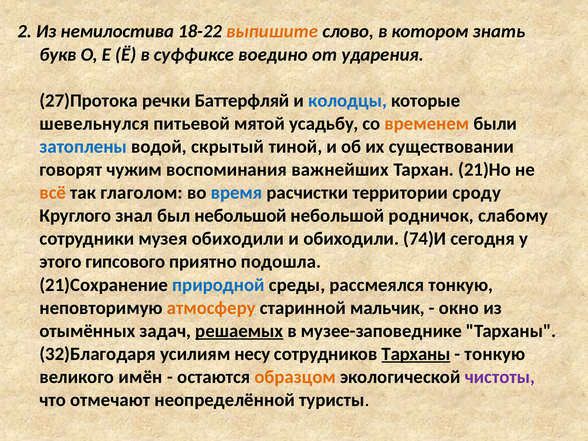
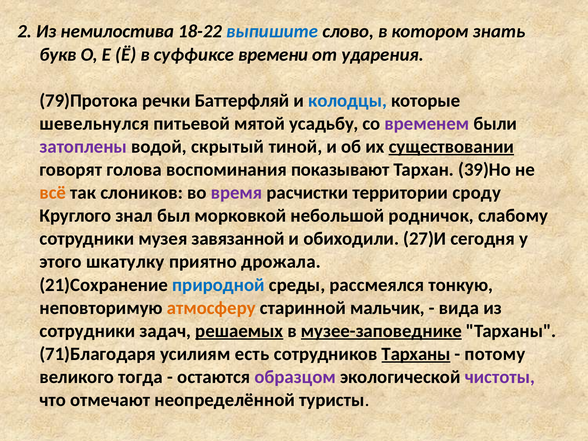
выпишите colour: orange -> blue (272, 31)
воедино: воедино -> времени (273, 54)
27)Протока: 27)Протока -> 79)Протока (89, 101)
временем colour: orange -> purple (427, 124)
затоплены colour: blue -> purple (83, 147)
существовании underline: none -> present (451, 147)
чужим: чужим -> голова (134, 170)
важнейших: важнейших -> показывают (340, 170)
21)Но: 21)Но -> 39)Но (485, 170)
глаголом: глаголом -> слоников (142, 193)
время colour: blue -> purple (237, 193)
был небольшой: небольшой -> морковкой (240, 216)
музея обиходили: обиходили -> завязанной (238, 239)
74)И: 74)И -> 27)И (425, 239)
гипсового: гипсового -> шкатулку (125, 262)
подошла: подошла -> дрожала (281, 262)
окно: окно -> вида (459, 308)
отымённых: отымённых -> сотрудники (87, 331)
музее-заповеднике underline: none -> present (381, 331)
32)Благодаря: 32)Благодаря -> 71)Благодаря (98, 354)
несу: несу -> есть (252, 354)
тонкую: тонкую -> потому (495, 354)
имён: имён -> тогда (141, 377)
образцом colour: orange -> purple (295, 377)
